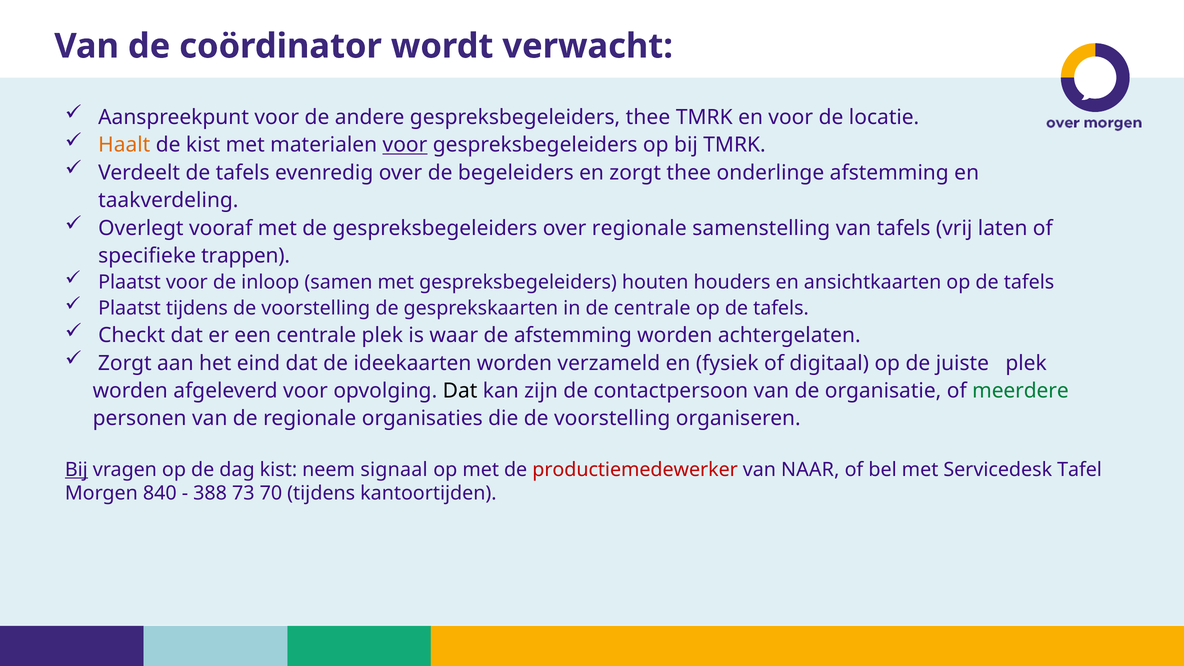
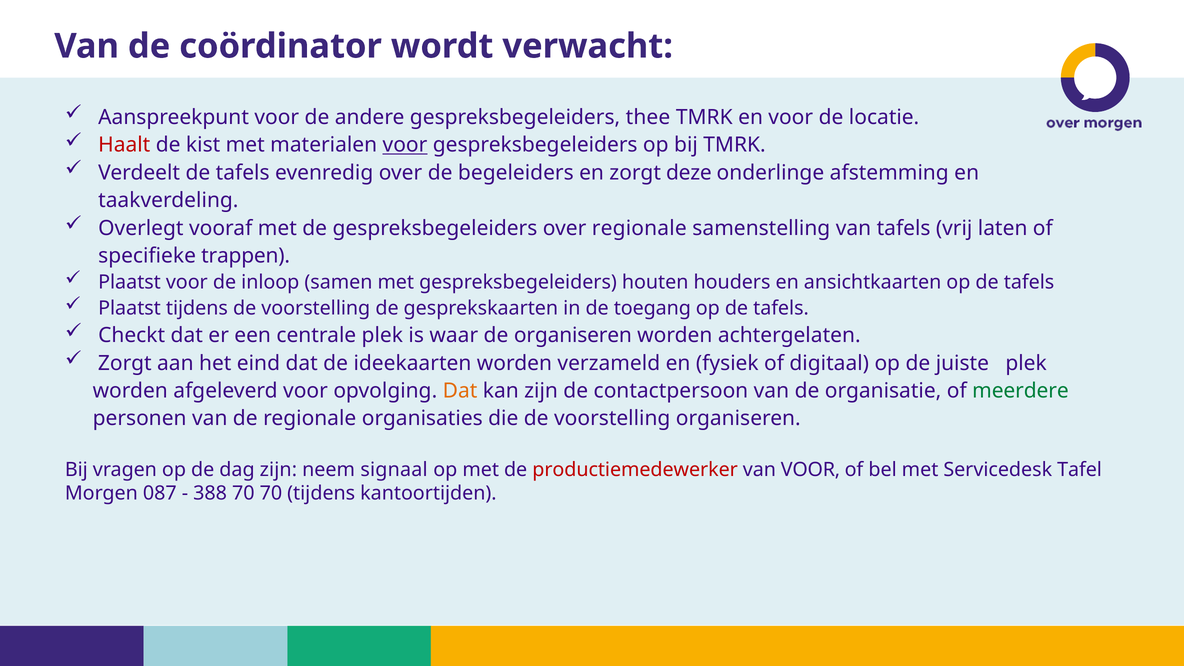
Haalt colour: orange -> red (124, 145)
zorgt thee: thee -> deze (689, 173)
de centrale: centrale -> toegang (652, 308)
de afstemming: afstemming -> organiseren (573, 335)
Dat colour: black -> orange (460, 391)
Bij underline: present -> none (76, 470)
dag kist: kist -> zijn (278, 470)
van NAAR: NAAR -> VOOR (810, 470)
840: 840 -> 087 (160, 493)
388 73: 73 -> 70 (243, 493)
